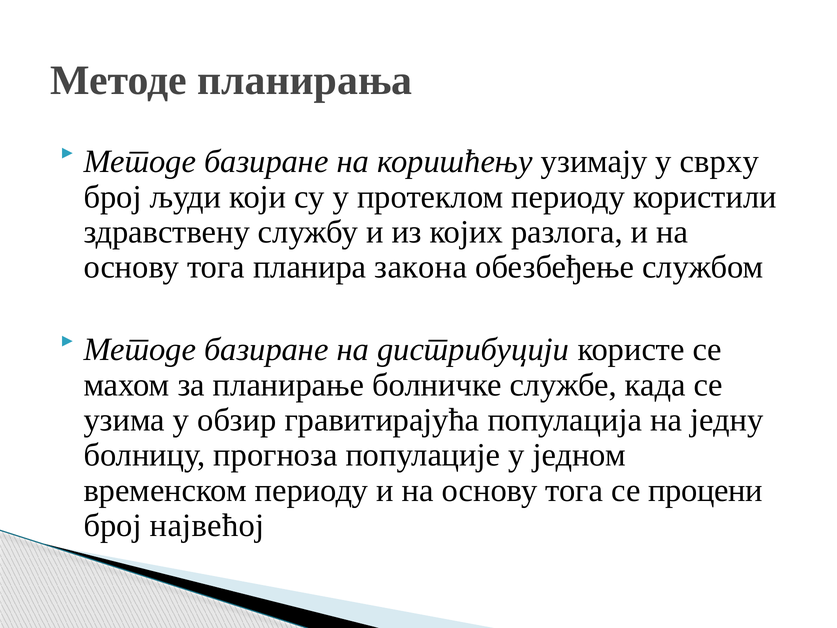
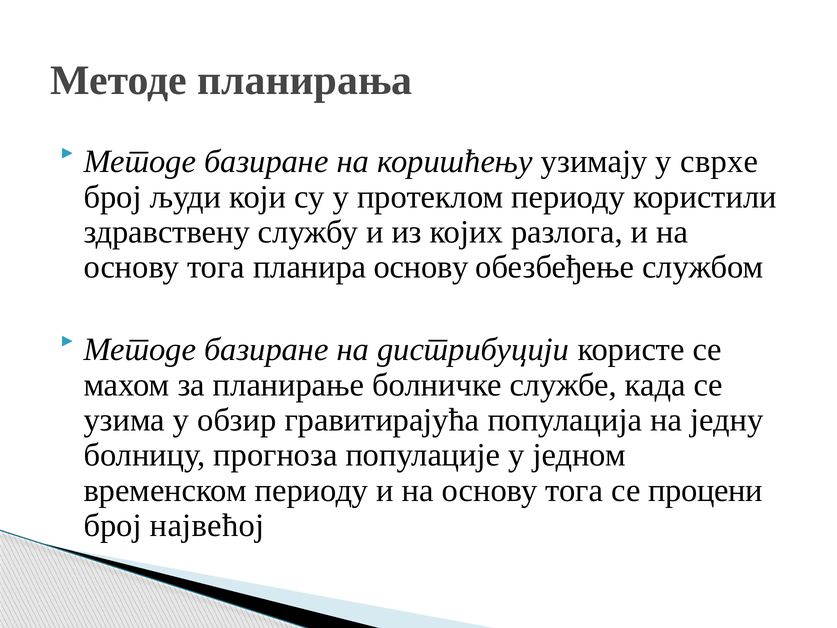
сврху: сврху -> сврхе (719, 162)
планира закона: закона -> основу (421, 267)
